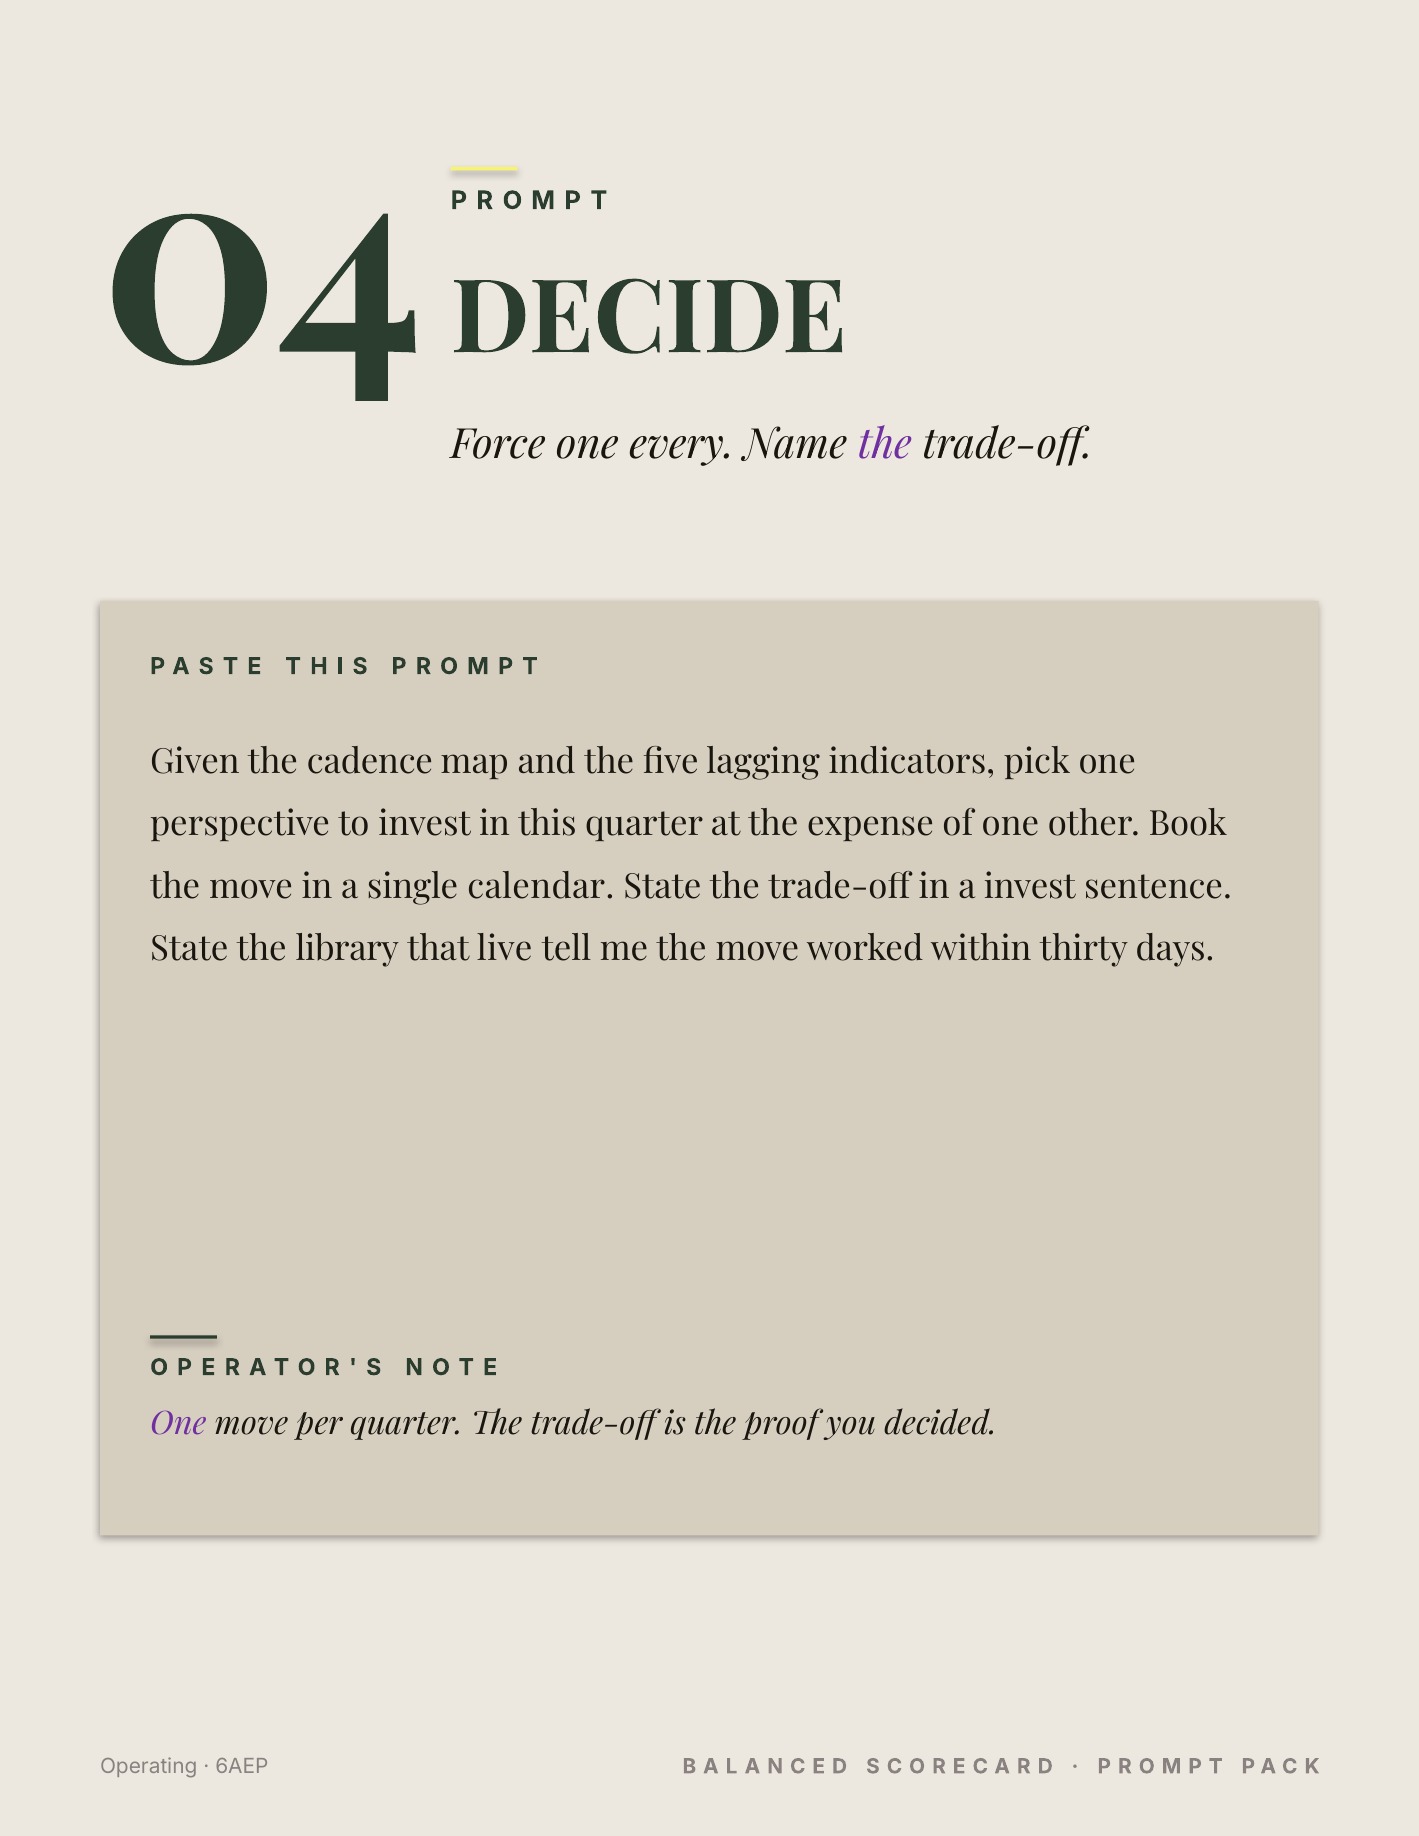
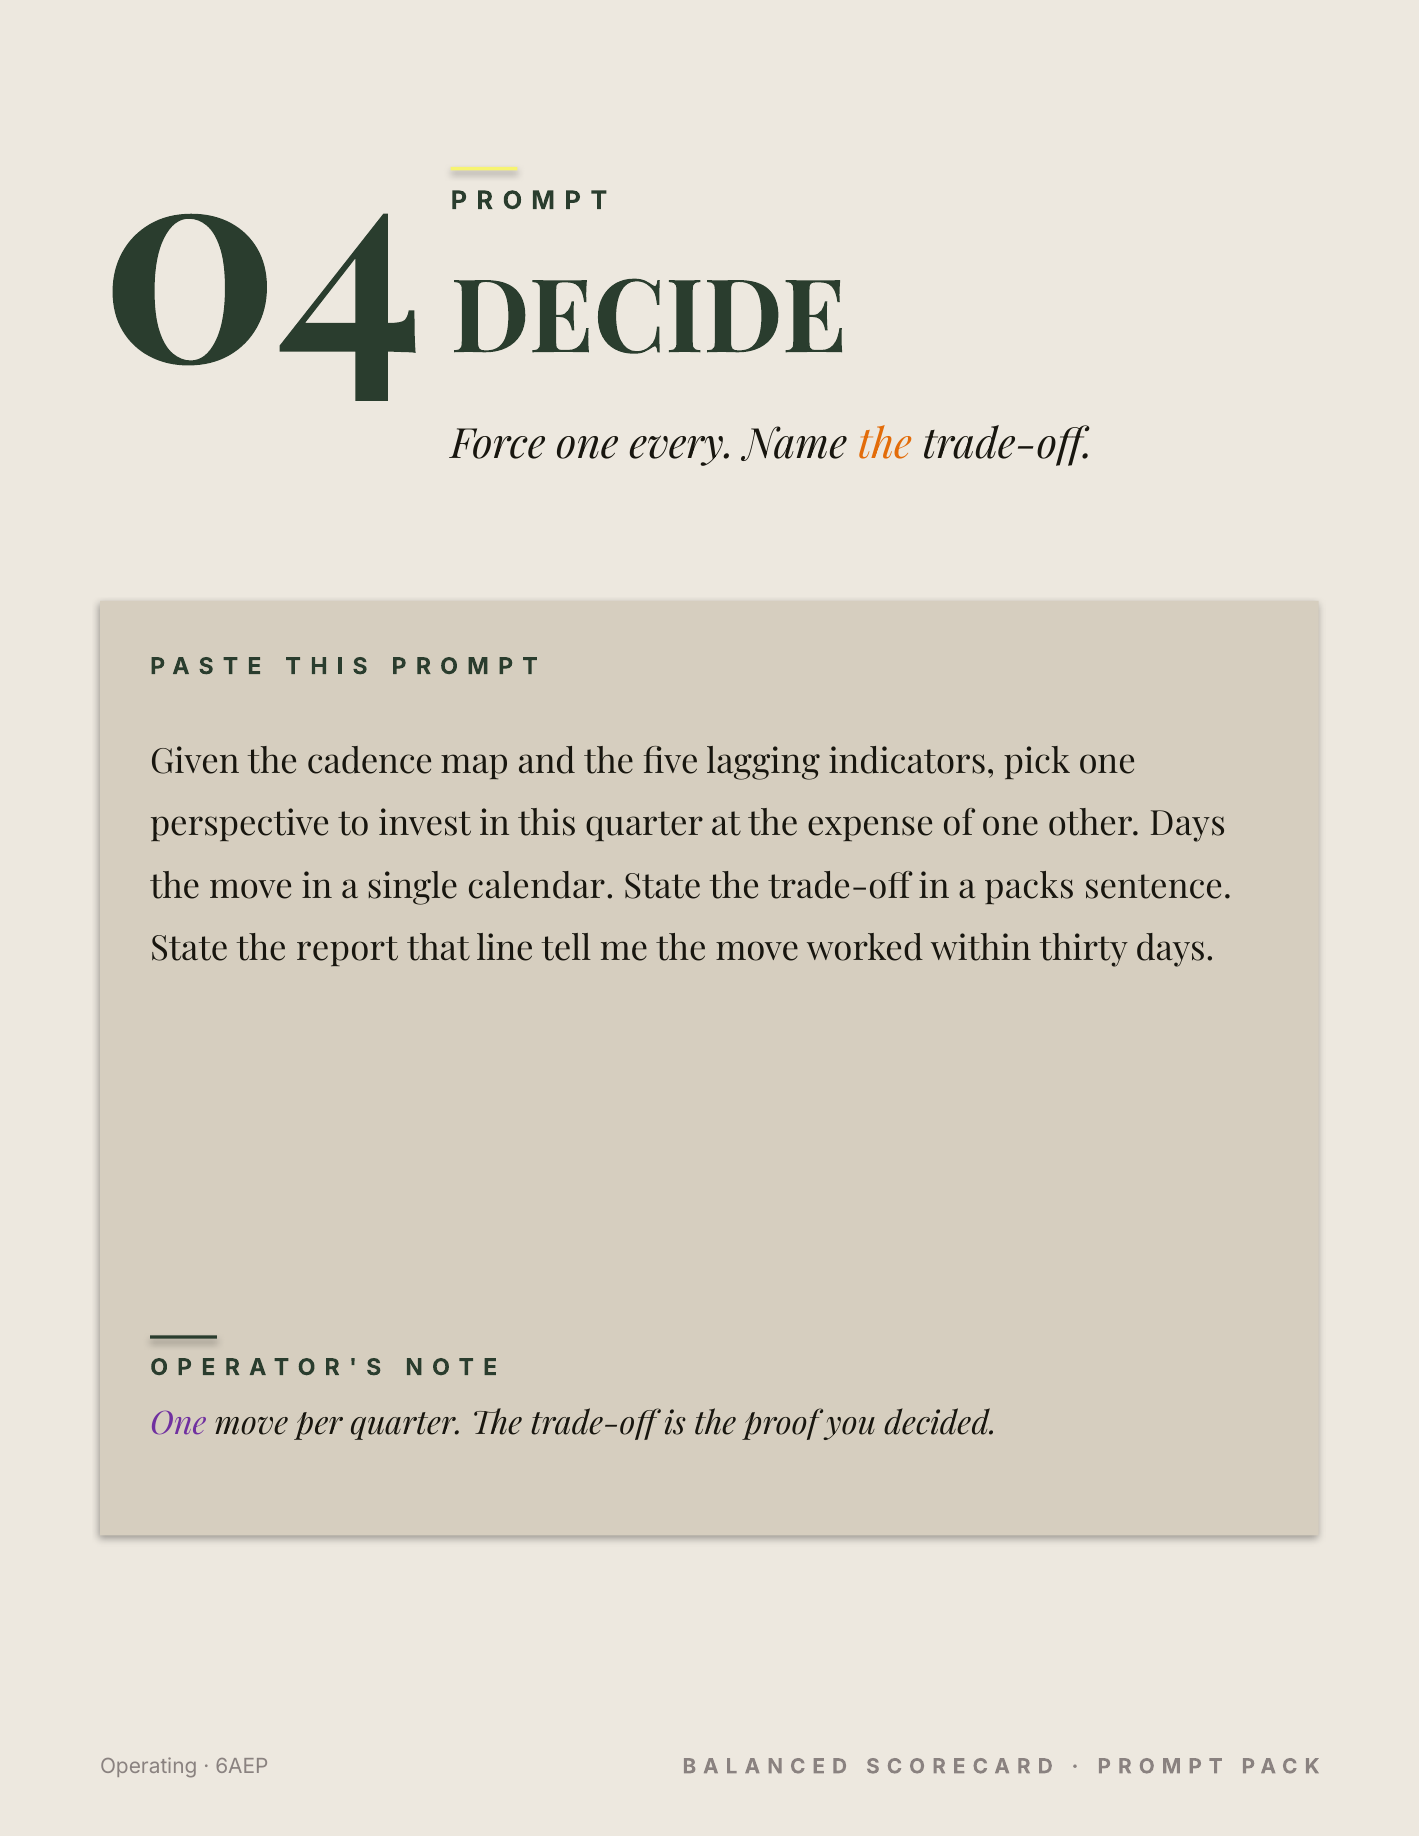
the colour: purple -> orange (885, 445)
other Book: Book -> Days (1188, 824)
a invest: invest -> packs (1030, 887)
library: library -> report (347, 950)
live: live -> line (505, 950)
